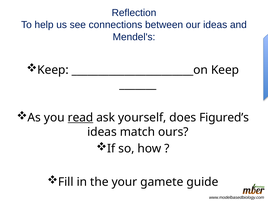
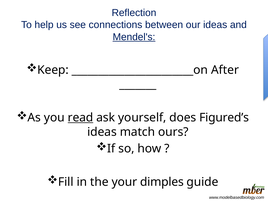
Mendel's underline: none -> present (134, 37)
_______________________on Keep: Keep -> After (225, 70)
gamete: gamete -> dimples (162, 182)
